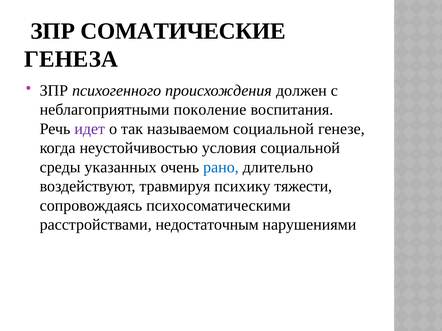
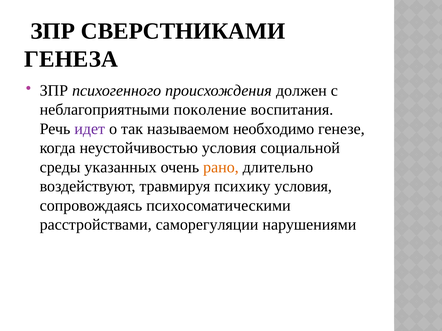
СОМАТИЧЕСКИЕ: СОМАТИЧЕСКИЕ -> СВЕРСТНИКАМИ (183, 31)
называемом социальной: социальной -> необходимо (274, 129)
рано colour: blue -> orange (221, 167)
психику тяжести: тяжести -> условия (303, 187)
недостаточным: недостаточным -> саморегуляции (207, 225)
